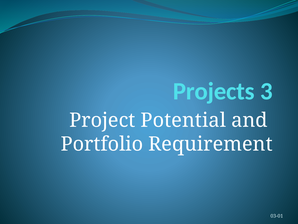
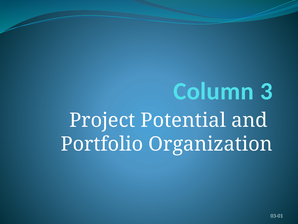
Projects: Projects -> Column (214, 91)
Requirement: Requirement -> Organization (210, 144)
